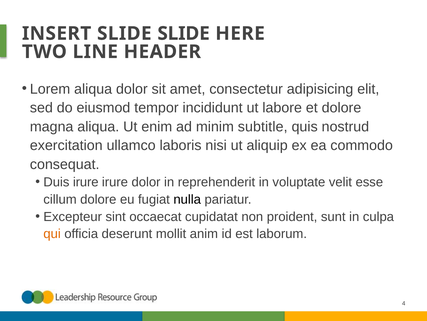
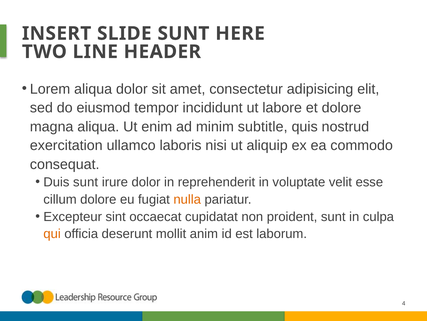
SLIDE SLIDE: SLIDE -> SUNT (183, 33)
Duis irure: irure -> sunt (86, 182)
nulla colour: black -> orange (187, 199)
